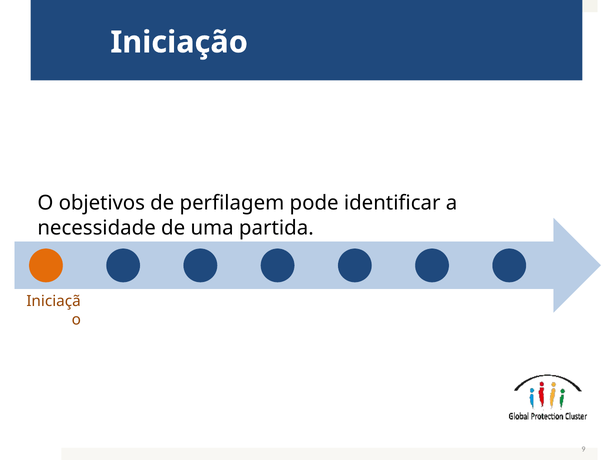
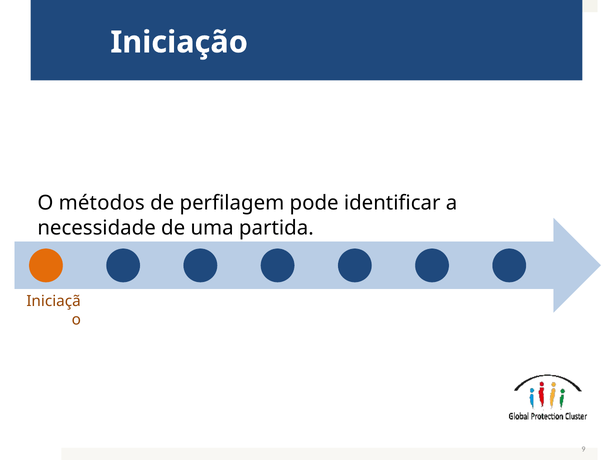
objetivos: objetivos -> métodos (102, 203)
